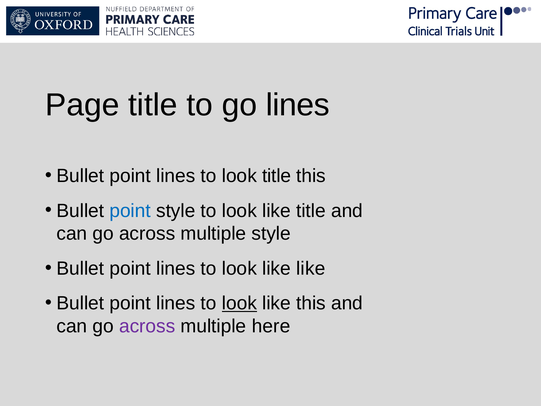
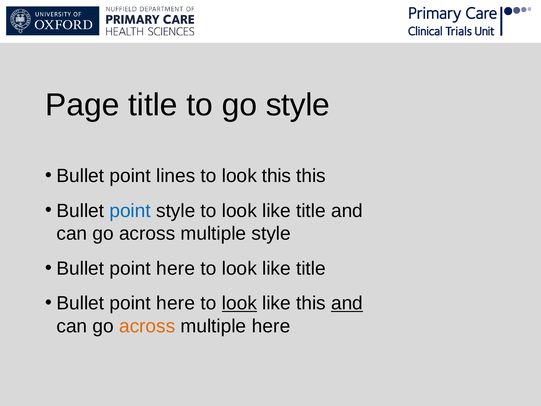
go lines: lines -> style (298, 105)
look title: title -> this (277, 176)
lines: lines -> here (176, 268)
like: like -> title (311, 268)
lines: lines -> here (176, 303)
and underline: none -> present (347, 303)
across colour: purple -> orange (147, 326)
